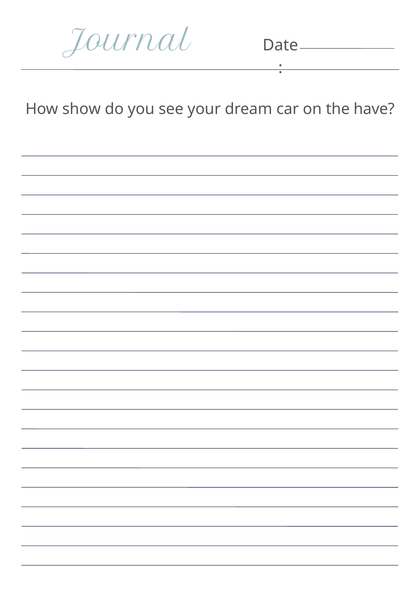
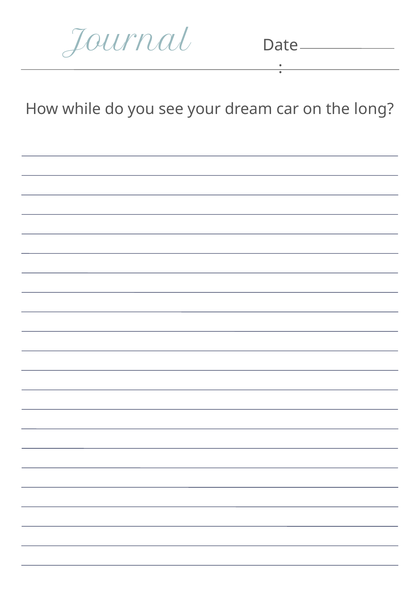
show: show -> while (82, 109)
have: have -> long (374, 109)
